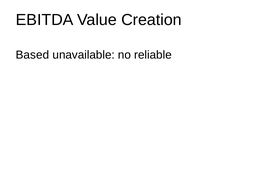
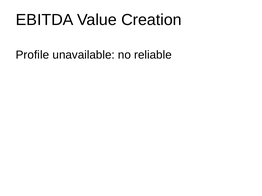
Based: Based -> Profile (32, 55)
